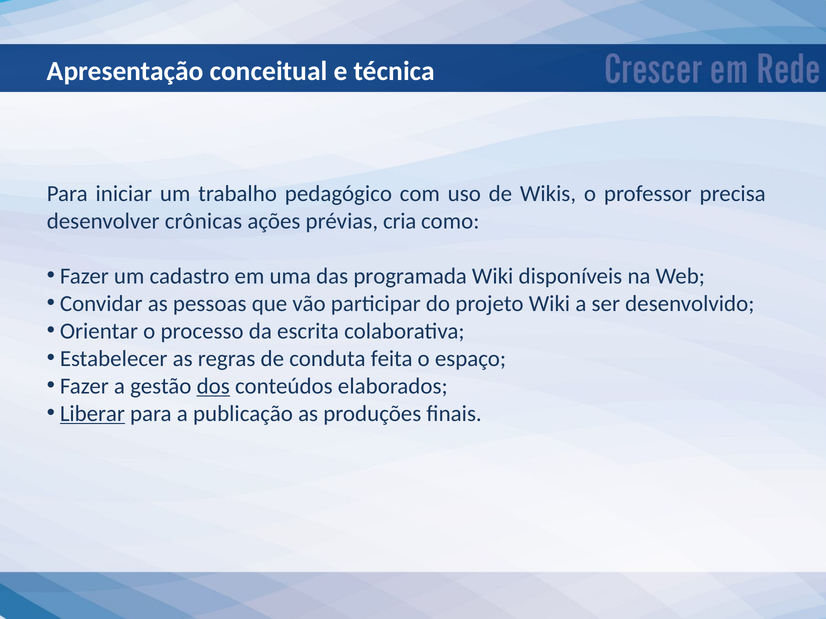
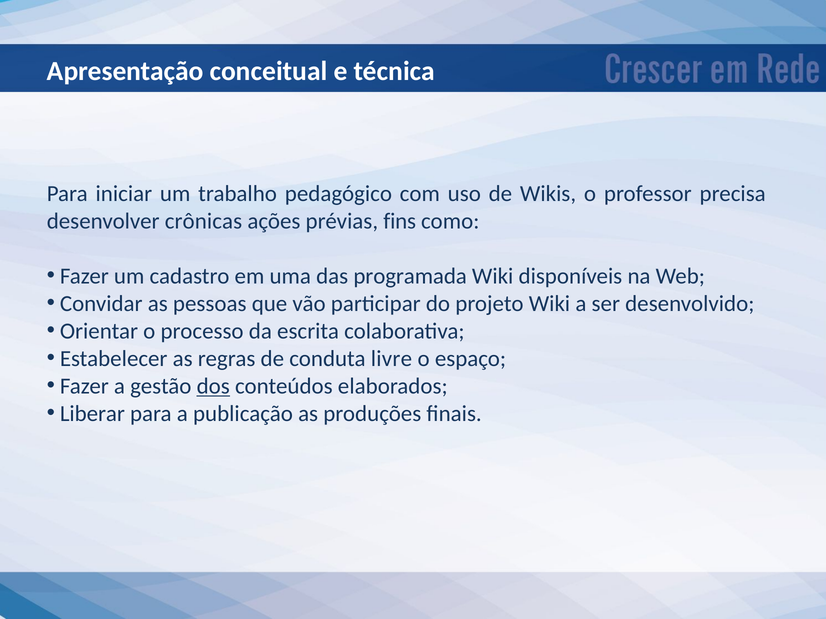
cria: cria -> fins (400, 221)
feita: feita -> livre (391, 359)
Liberar underline: present -> none (92, 414)
